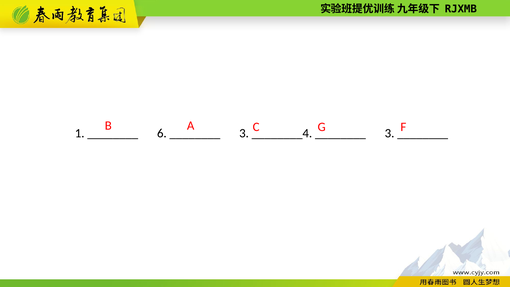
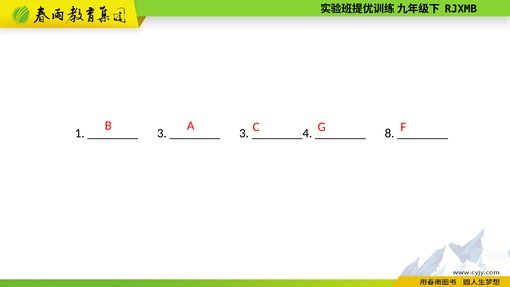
6: 6 -> 3 (162, 133)
3: 3 -> 8 (390, 133)
